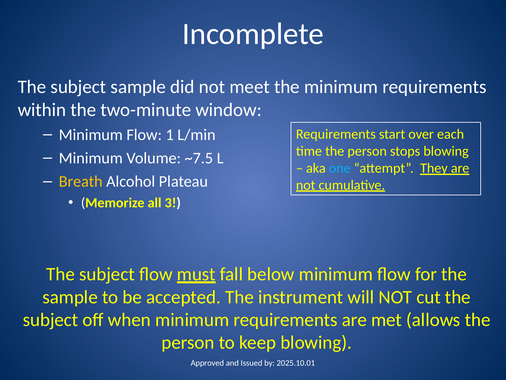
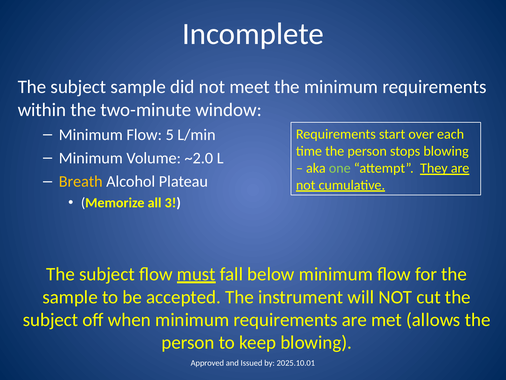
1: 1 -> 5 (170, 135)
~7.5: ~7.5 -> ~2.0 (199, 158)
one colour: light blue -> light green (340, 168)
